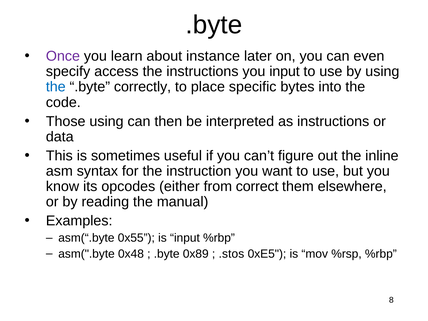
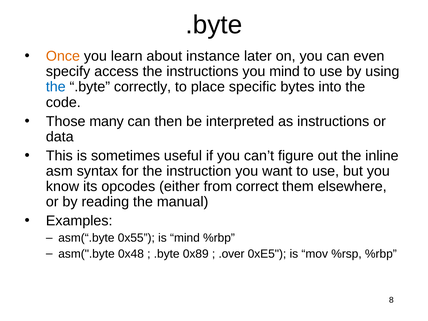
Once colour: purple -> orange (63, 56)
you input: input -> mind (285, 72)
Those using: using -> many (107, 121)
is input: input -> mind (185, 238)
.stos: .stos -> .over (232, 254)
